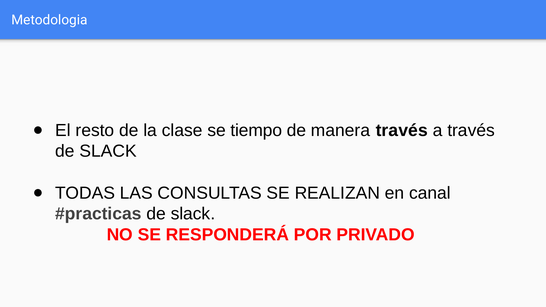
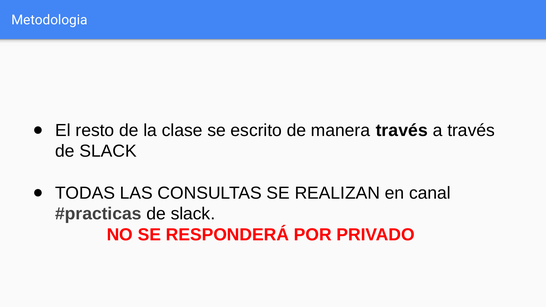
tiempo: tiempo -> escrito (256, 130)
